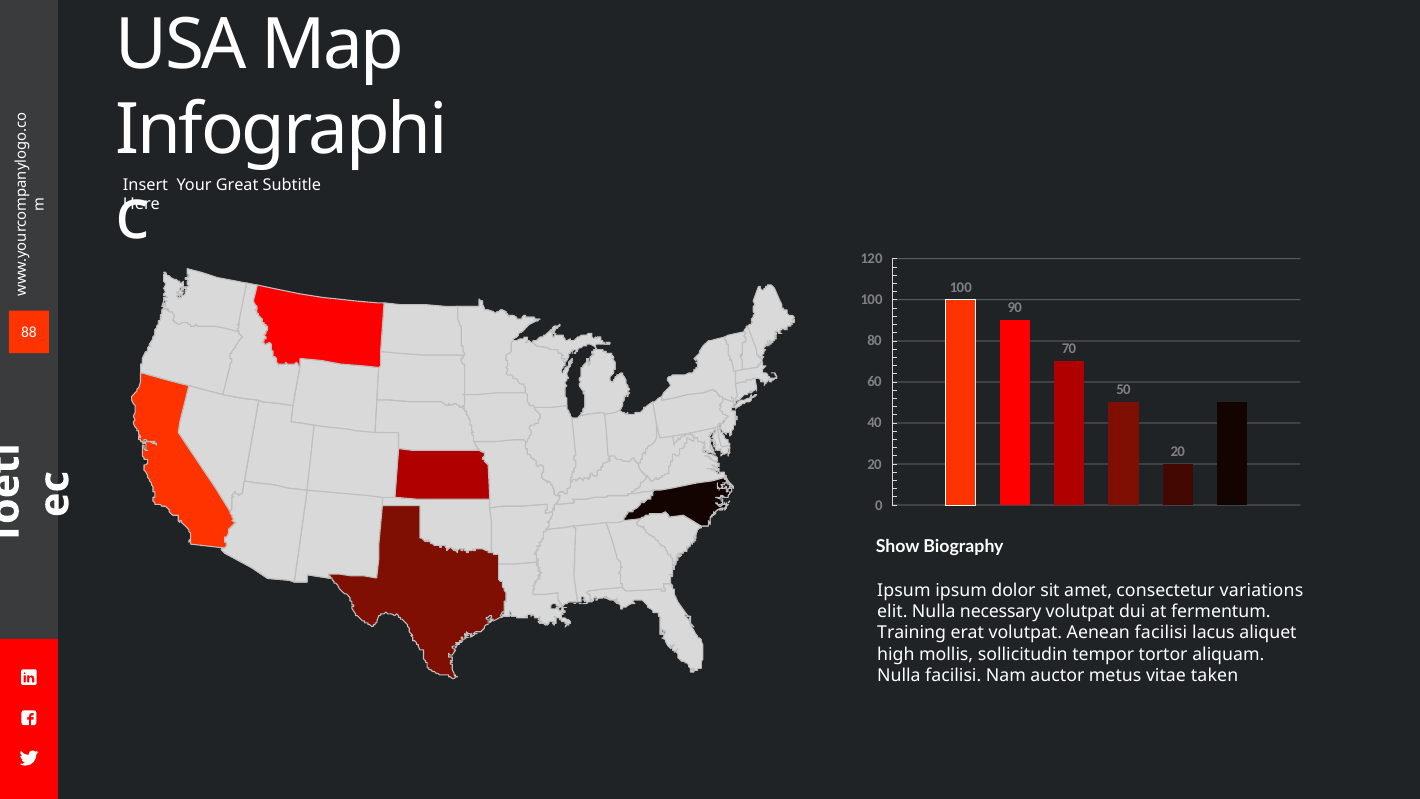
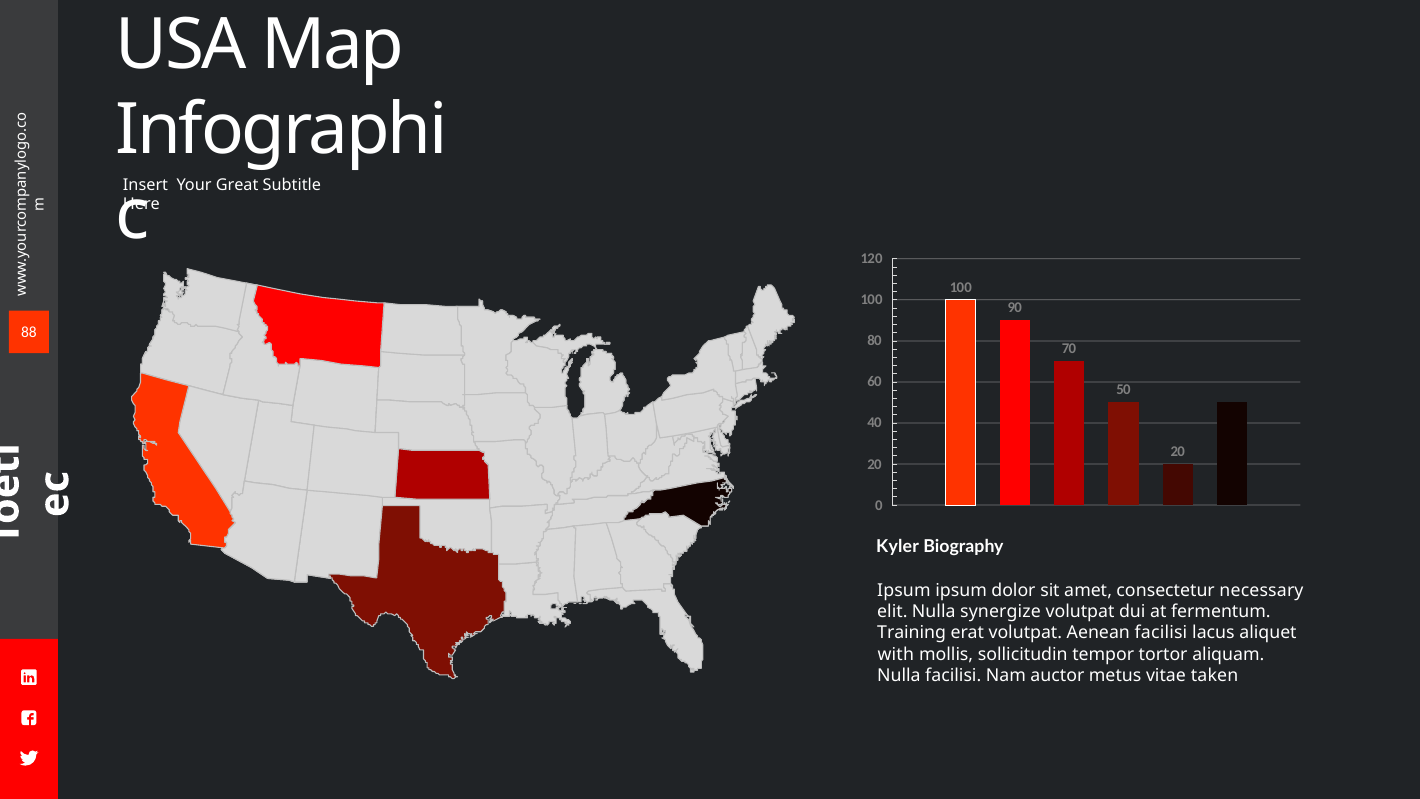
Show: Show -> Kyler (898, 546)
variations: variations -> necessary (1262, 590)
necessary: necessary -> synergize (1001, 611)
high: high -> with (896, 654)
